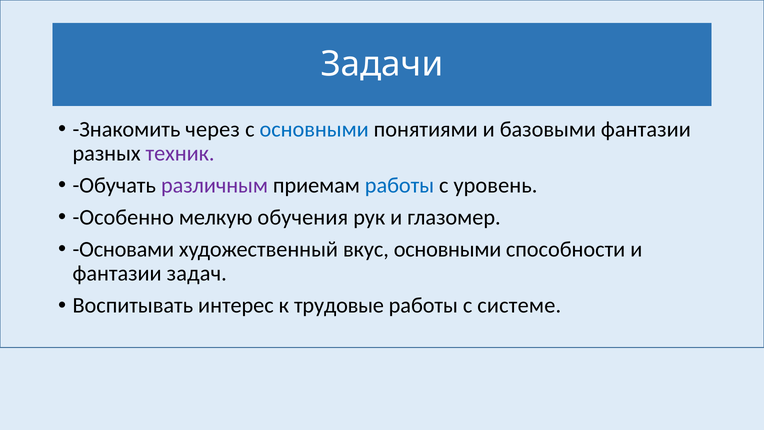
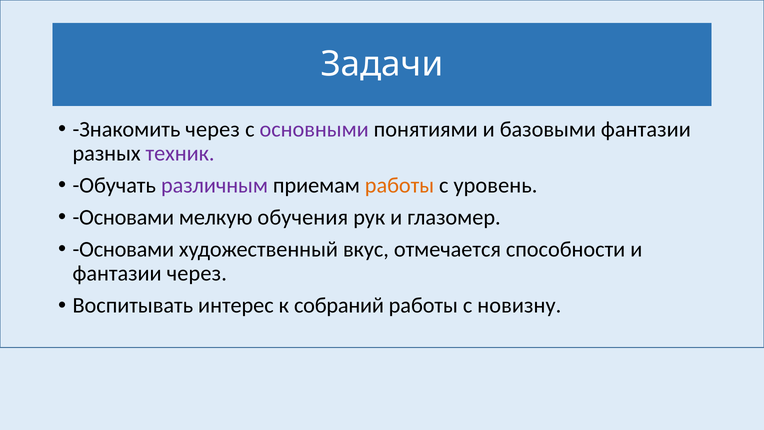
основными colour: blue -> purple (314, 129)
работы colour: blue -> orange (399, 185)
Особенно: Особенно -> Основами (123, 217)
вкус основными: основными -> отмечается (447, 249)
фантазии задач: задач -> через (197, 273)
трудовые: трудовые -> собраний (339, 305)
системе: системе -> новизну (519, 305)
